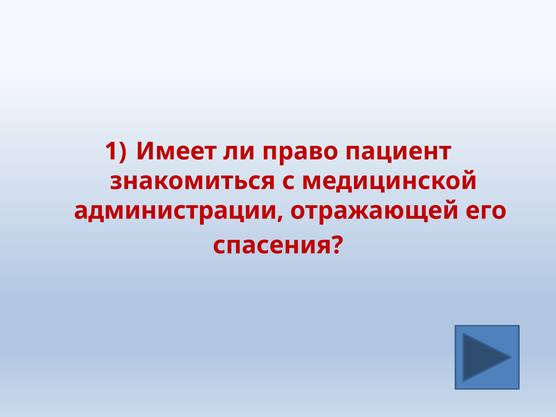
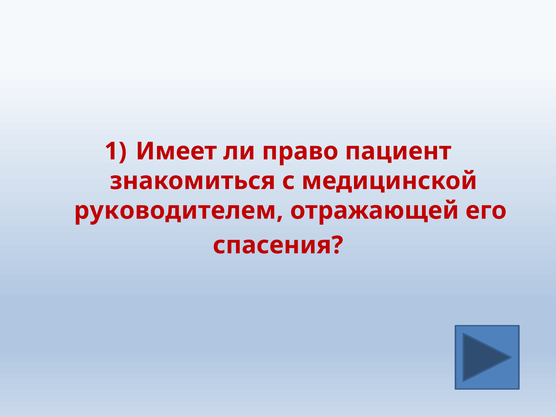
администрации: администрации -> руководителем (179, 211)
